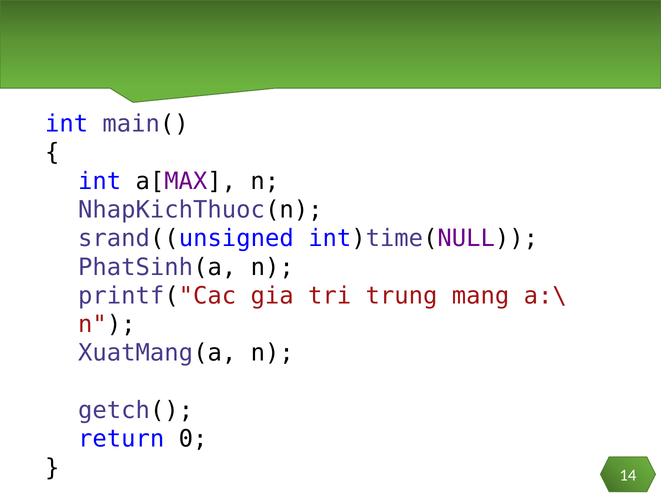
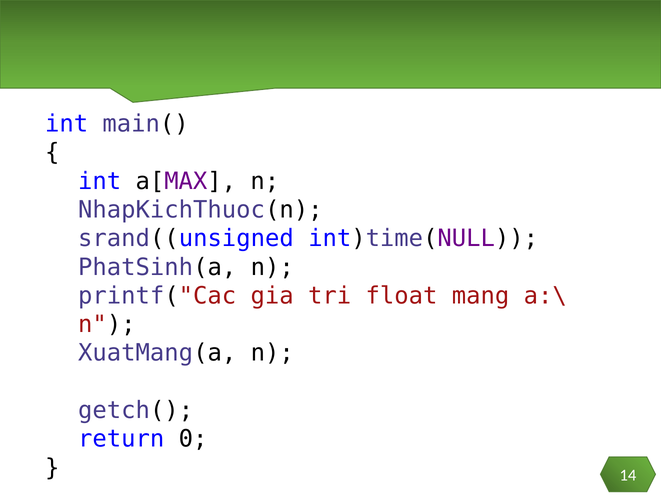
trung: trung -> float (401, 296)
